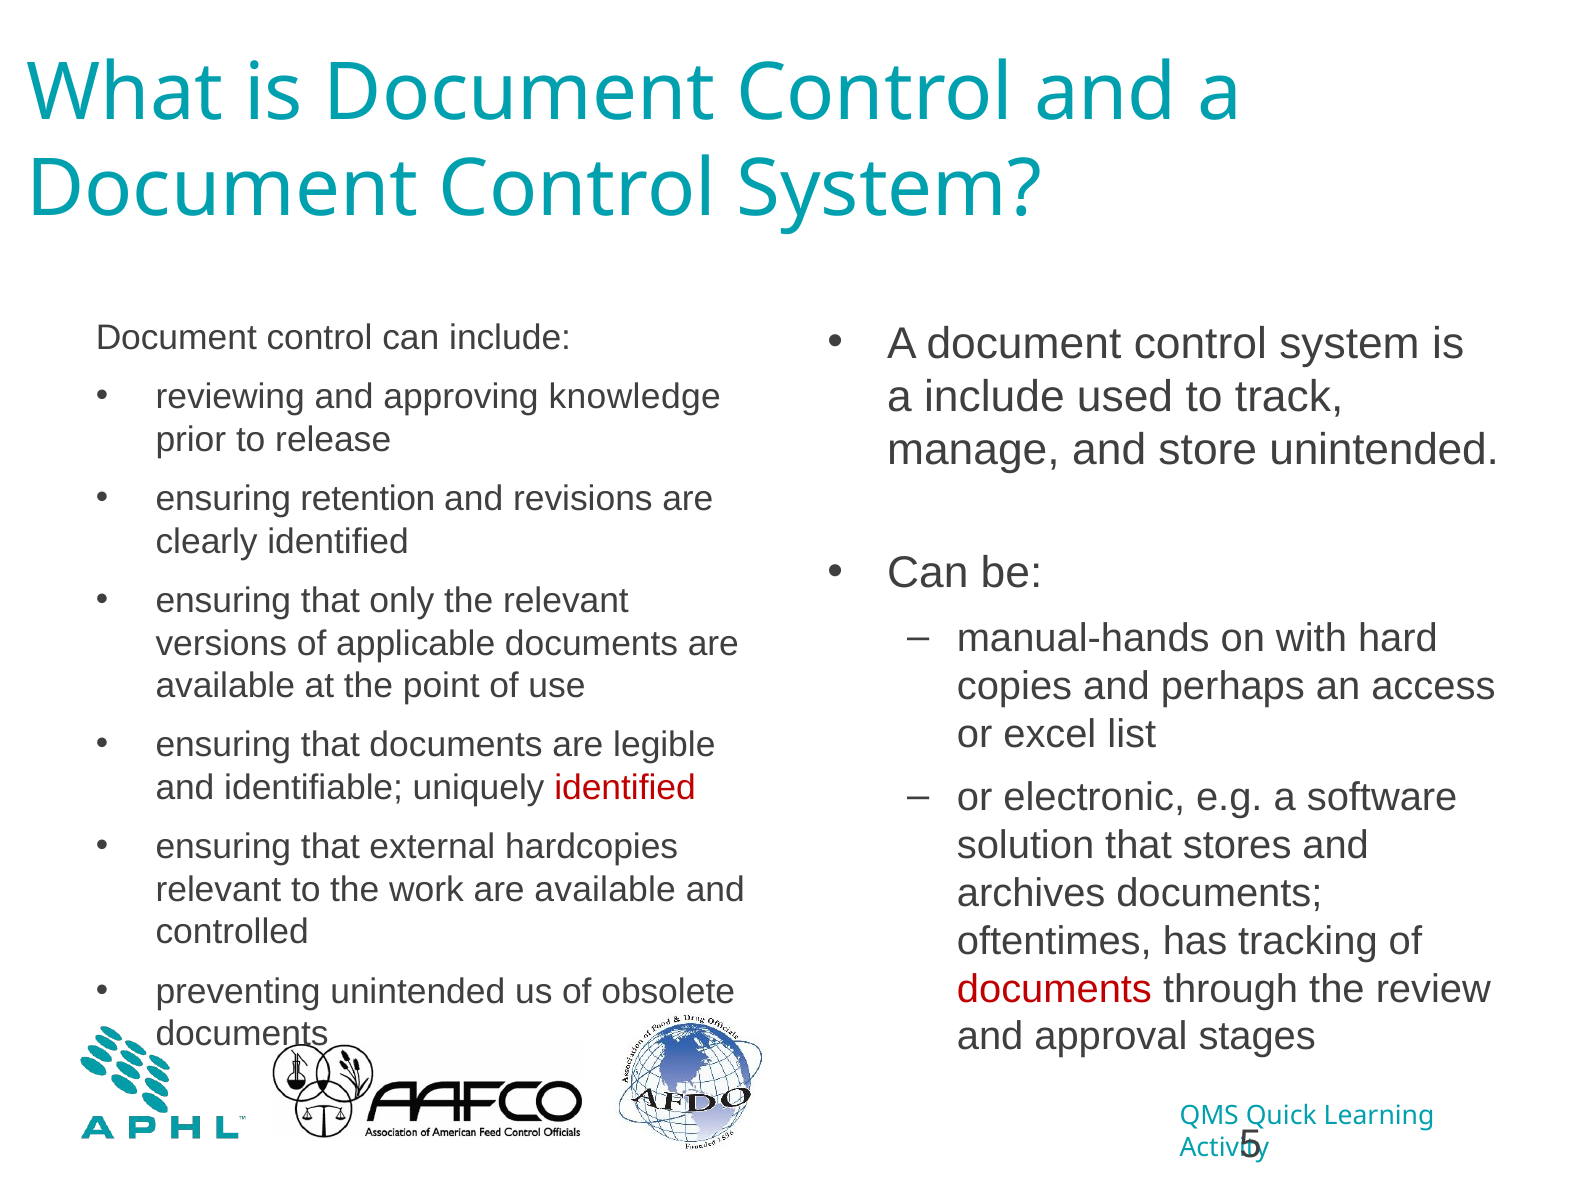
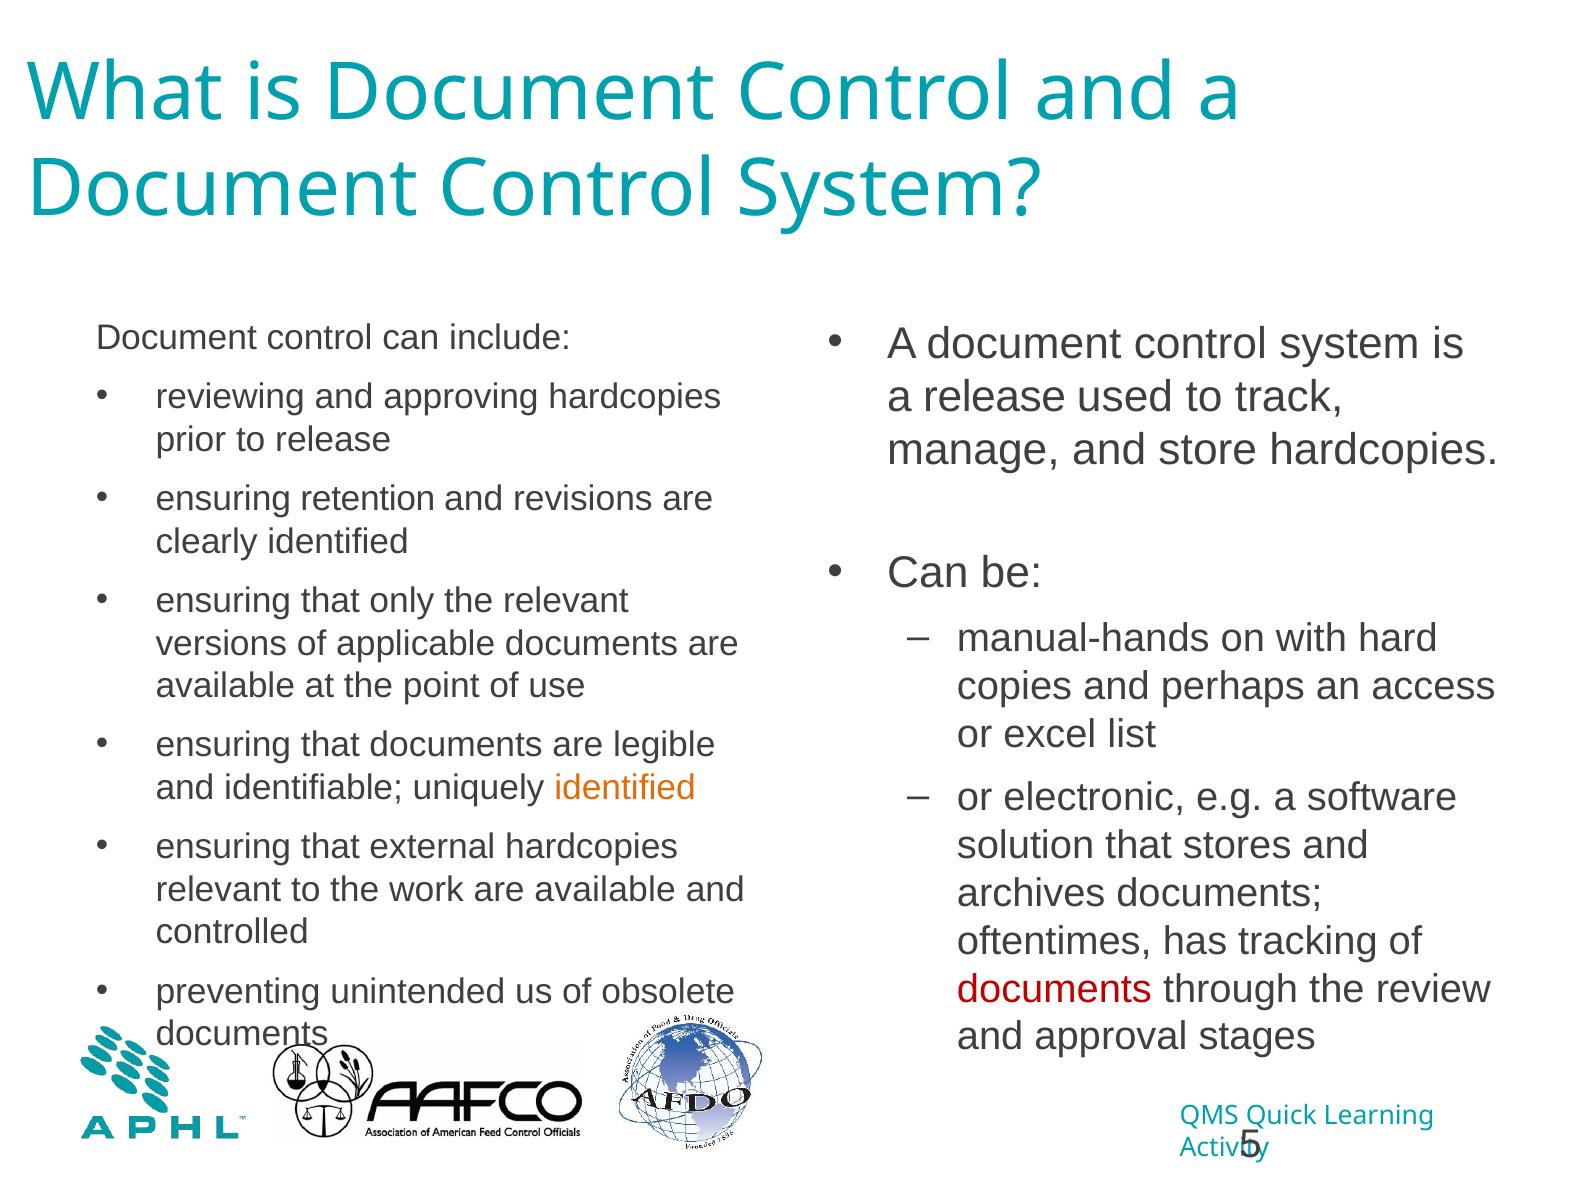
a include: include -> release (995, 397)
approving knowledge: knowledge -> hardcopies (635, 397)
store unintended: unintended -> hardcopies (1384, 450)
identified colour: red -> orange (625, 788)
